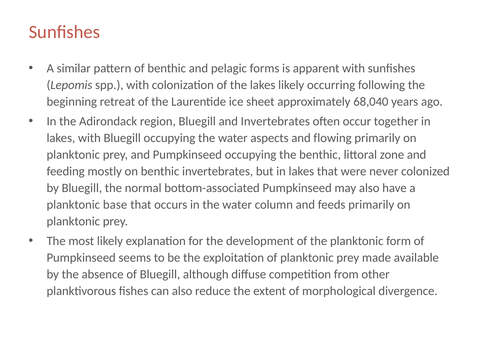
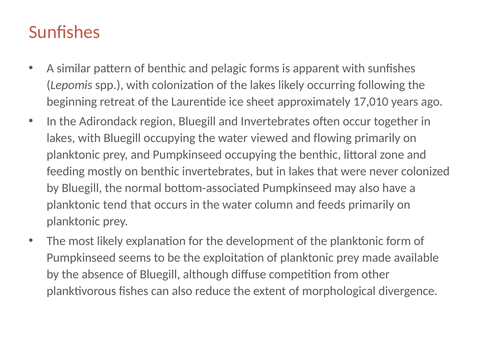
68,040: 68,040 -> 17,010 (371, 102)
aspects: aspects -> viewed (269, 138)
base: base -> tend (115, 205)
